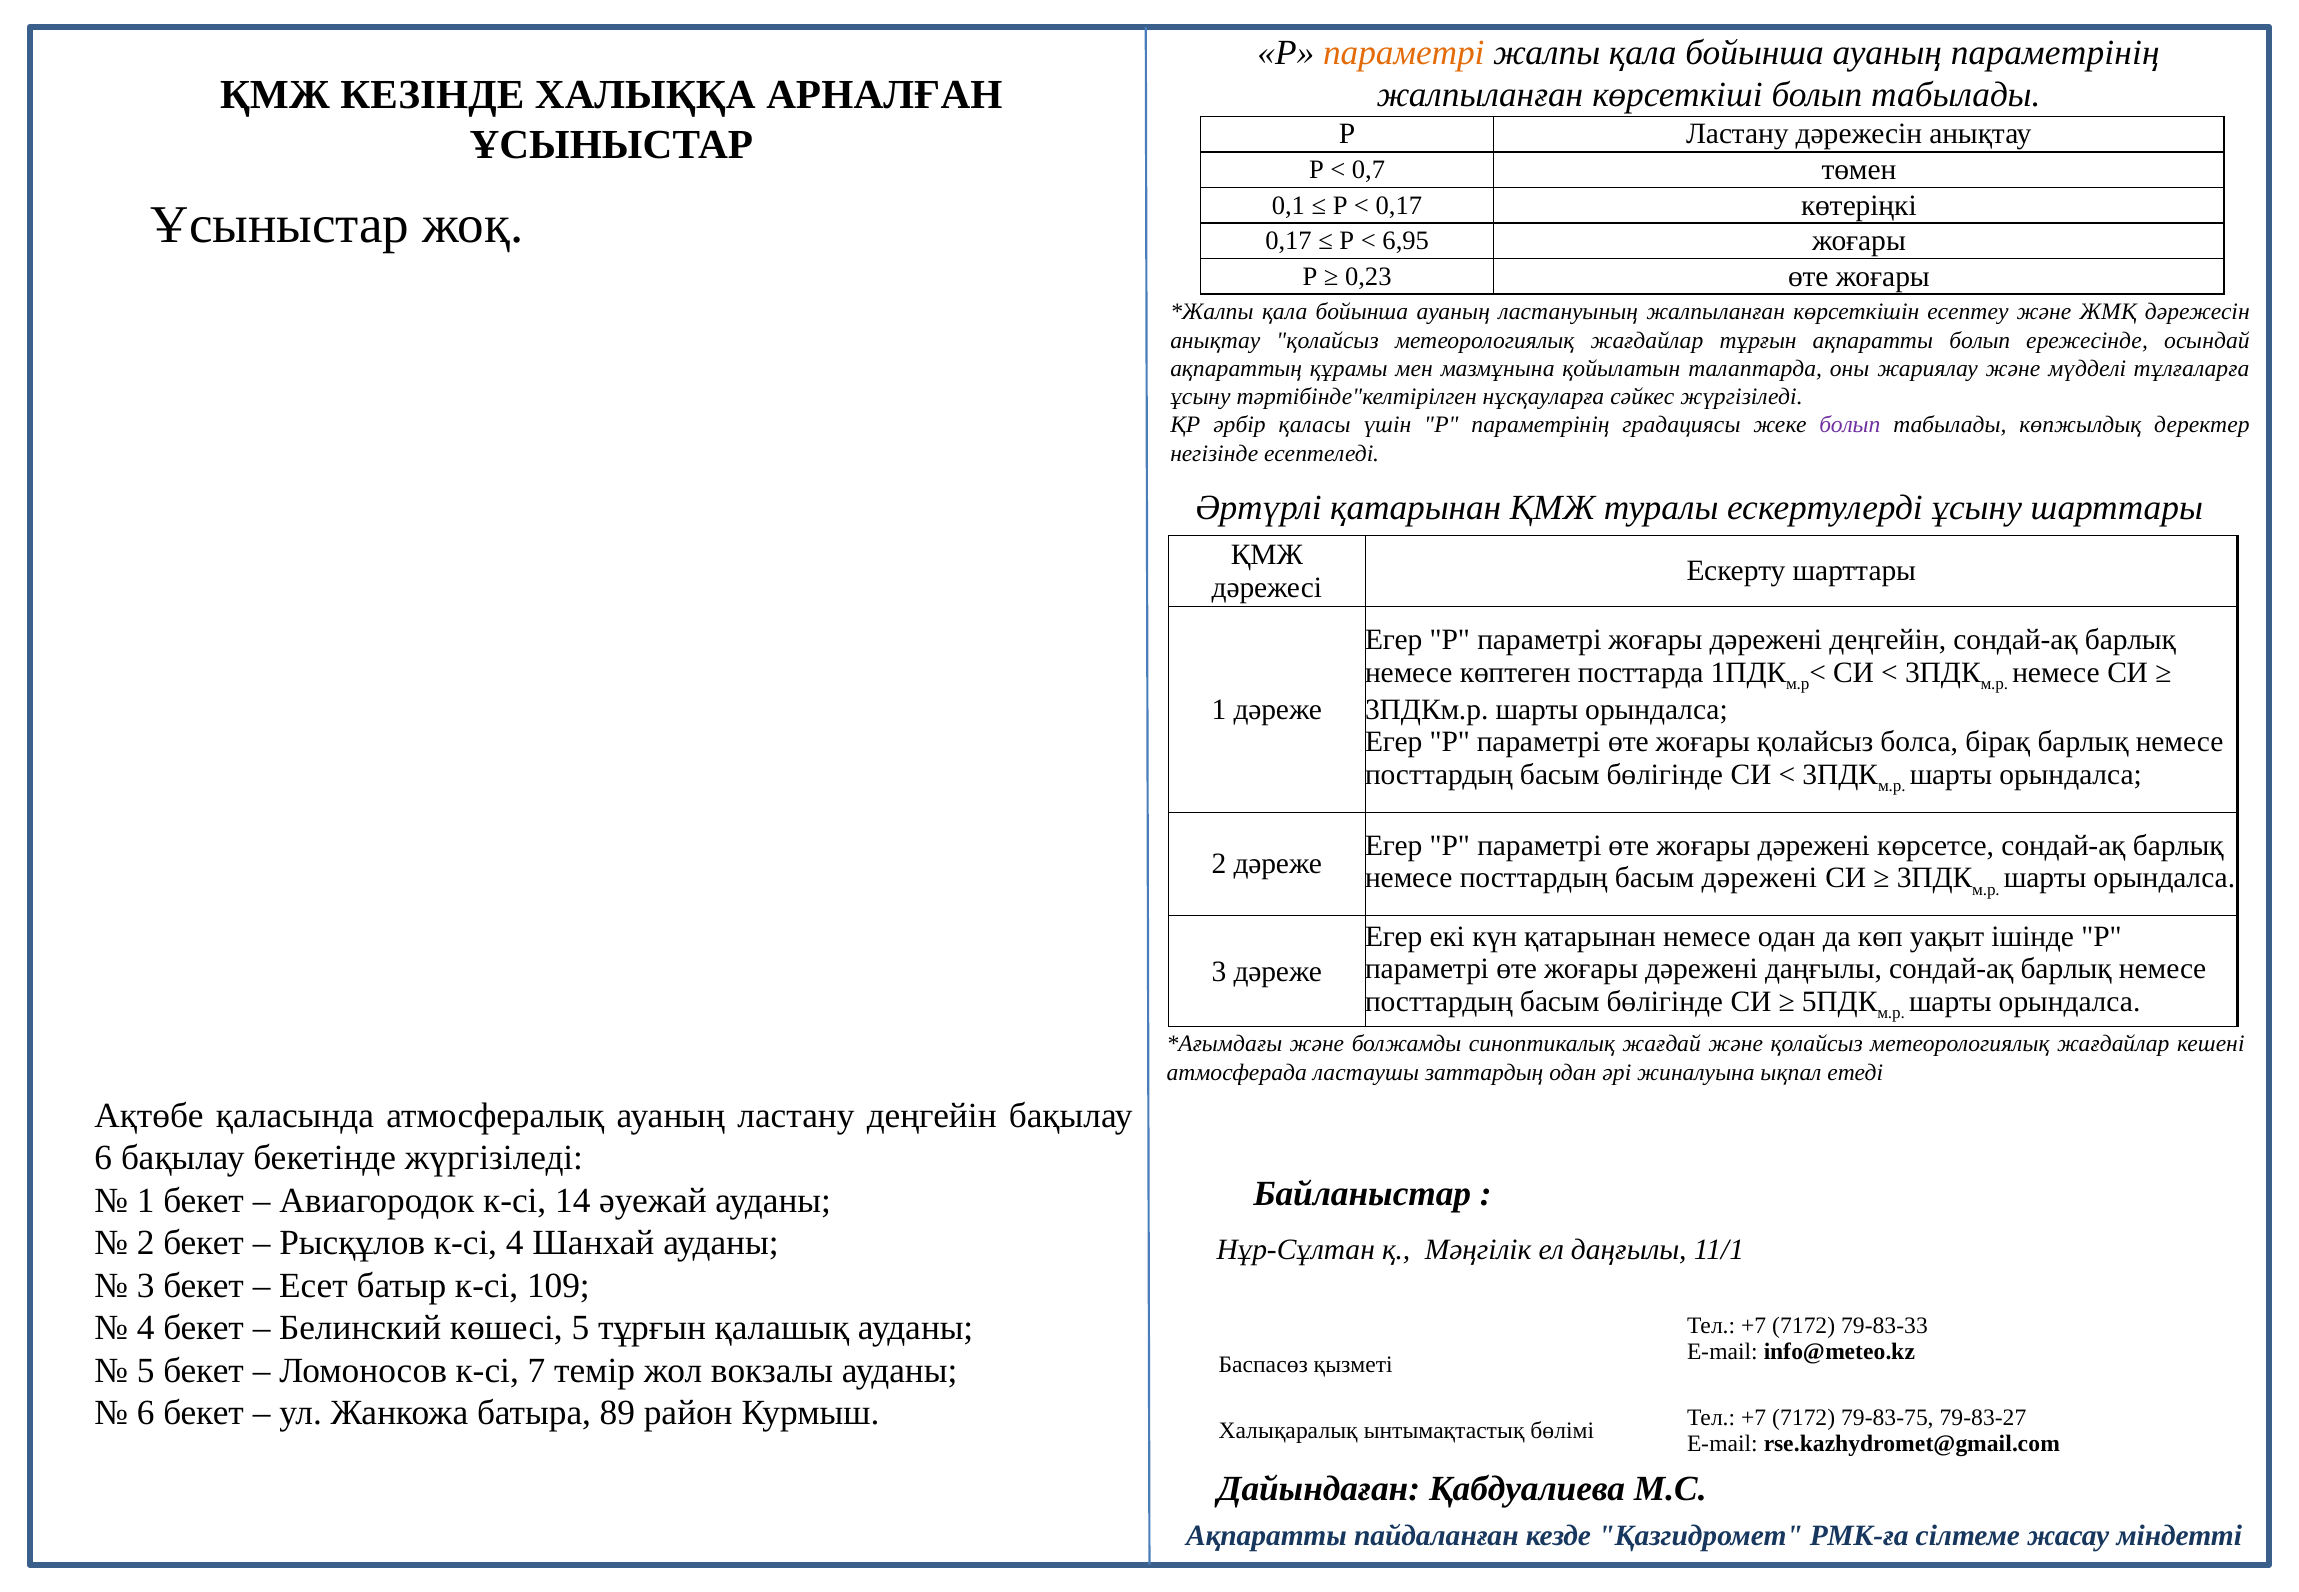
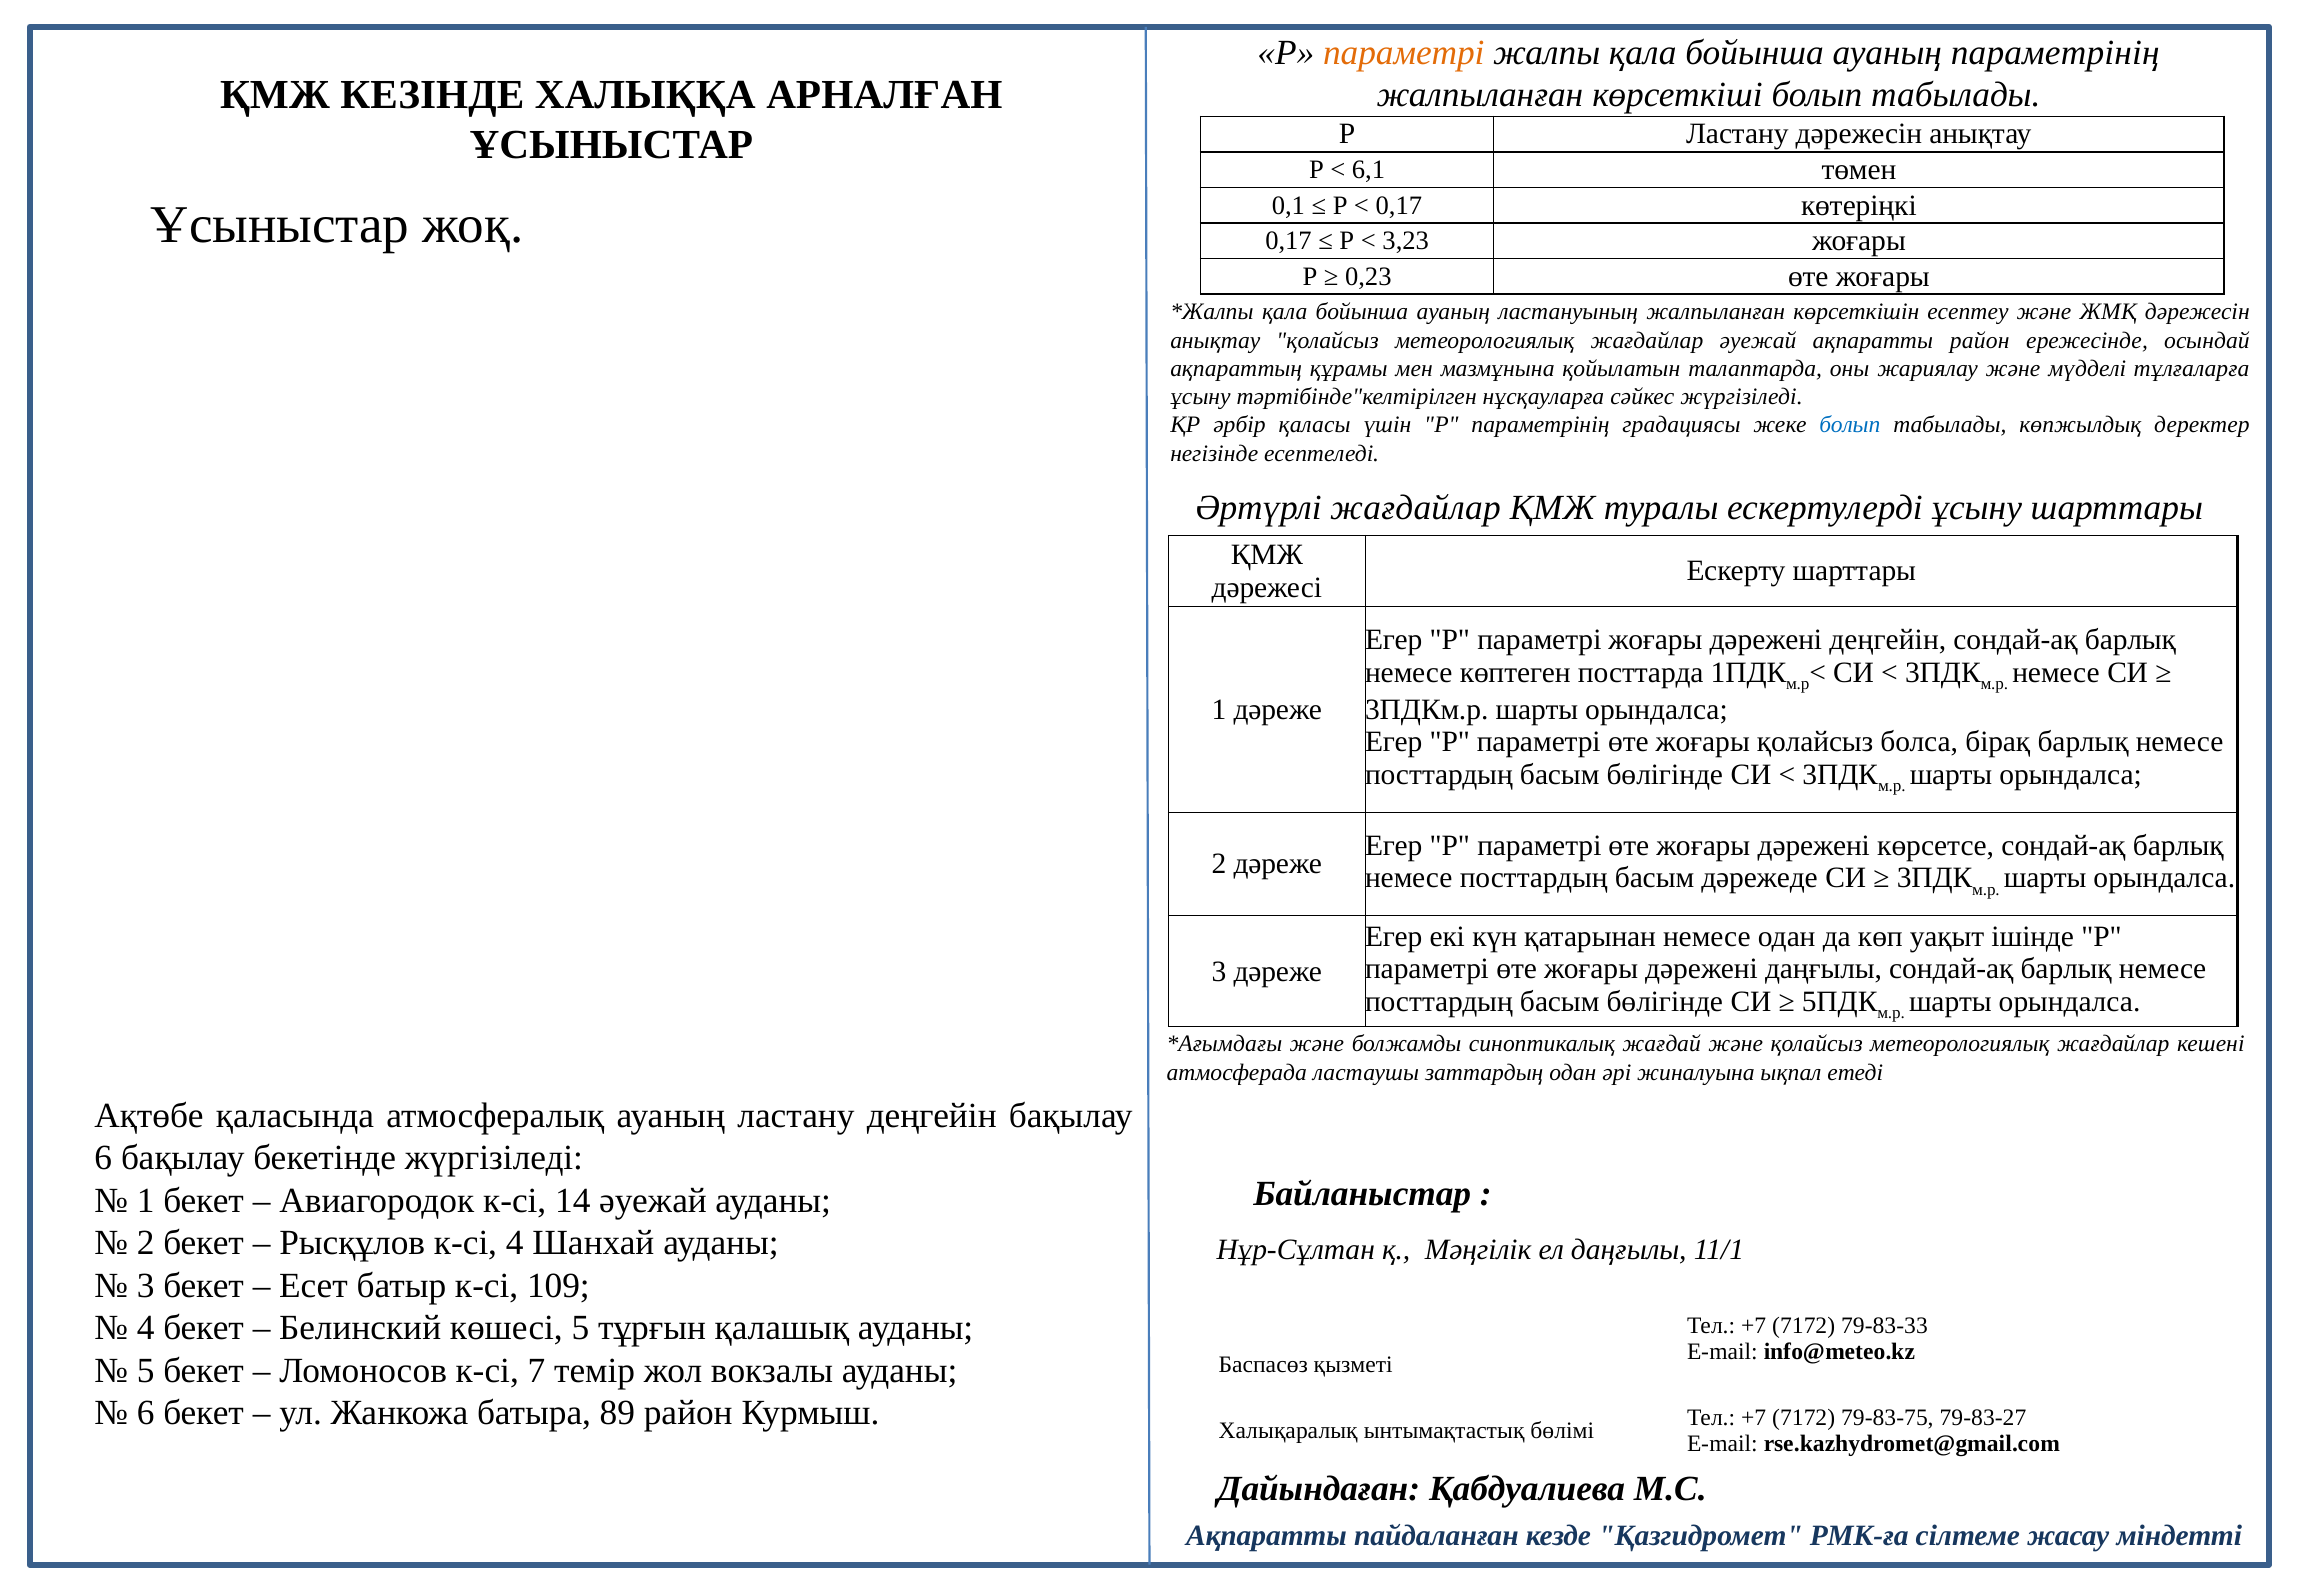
0,7: 0,7 -> 6,1 (1368, 170)
6,95: 6,95 -> 3,23 (1406, 241)
жағдайлар тұрғын: тұрғын -> әуежай (1758, 340)
ақпаратты болып: болып -> район (1980, 340)
болып colour: purple -> blue (1850, 425)
Әртүрлі қатарынан: қатарынан -> жағдайлар (1415, 508)
басым дәрежені: дәрежені -> дәрежеде (1760, 878)
